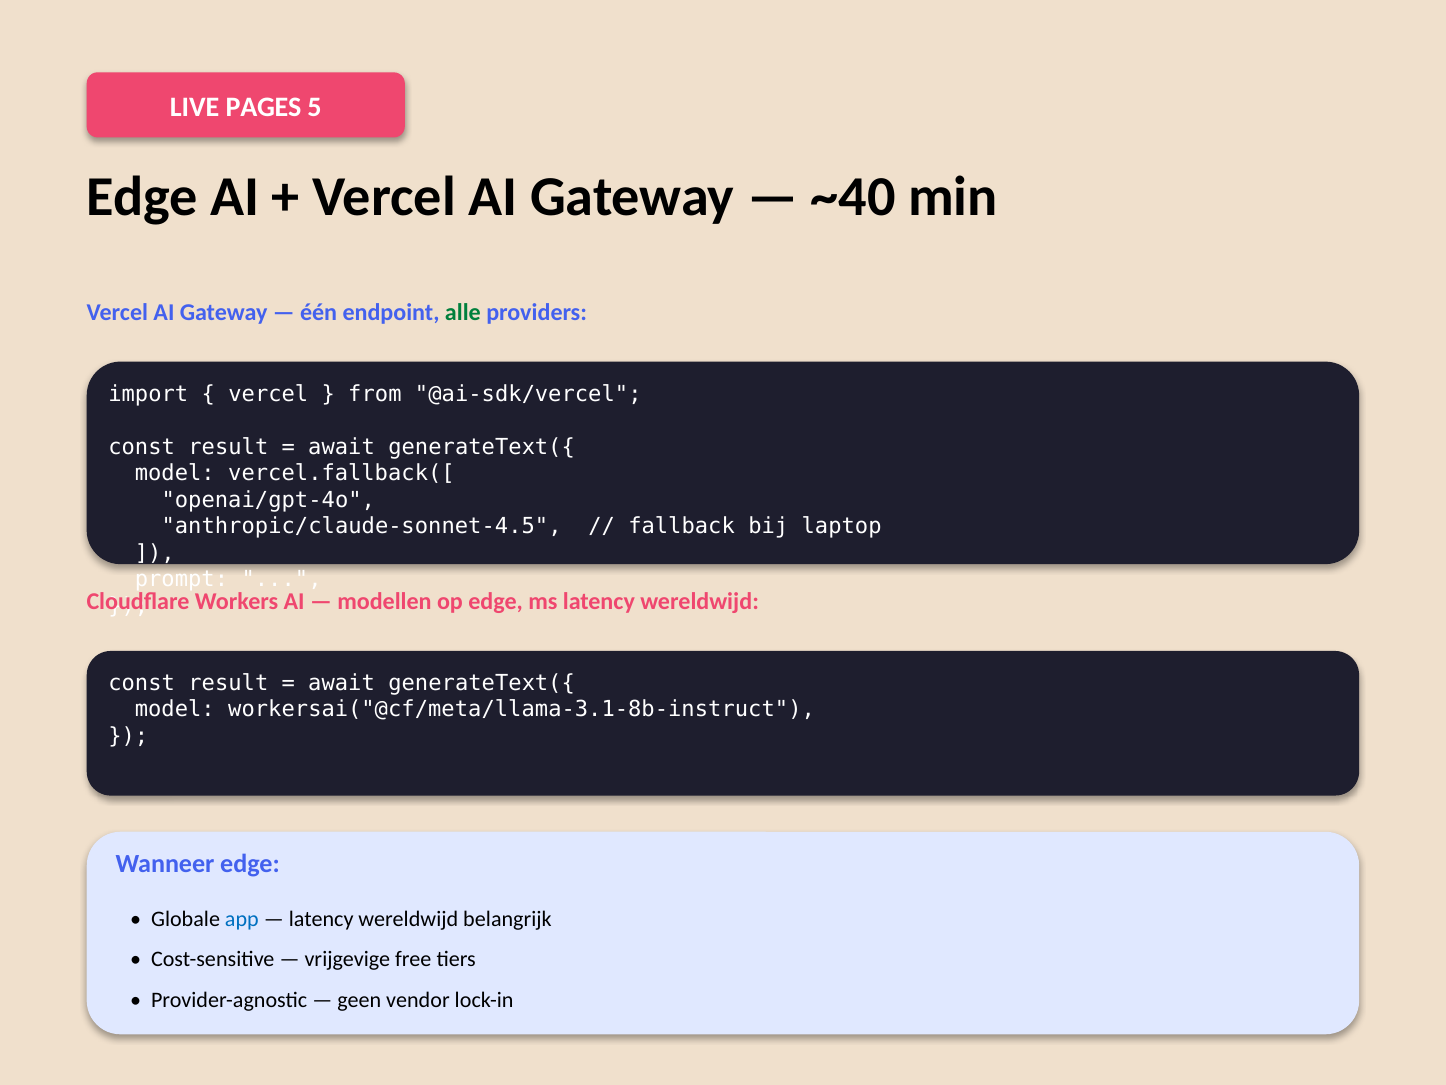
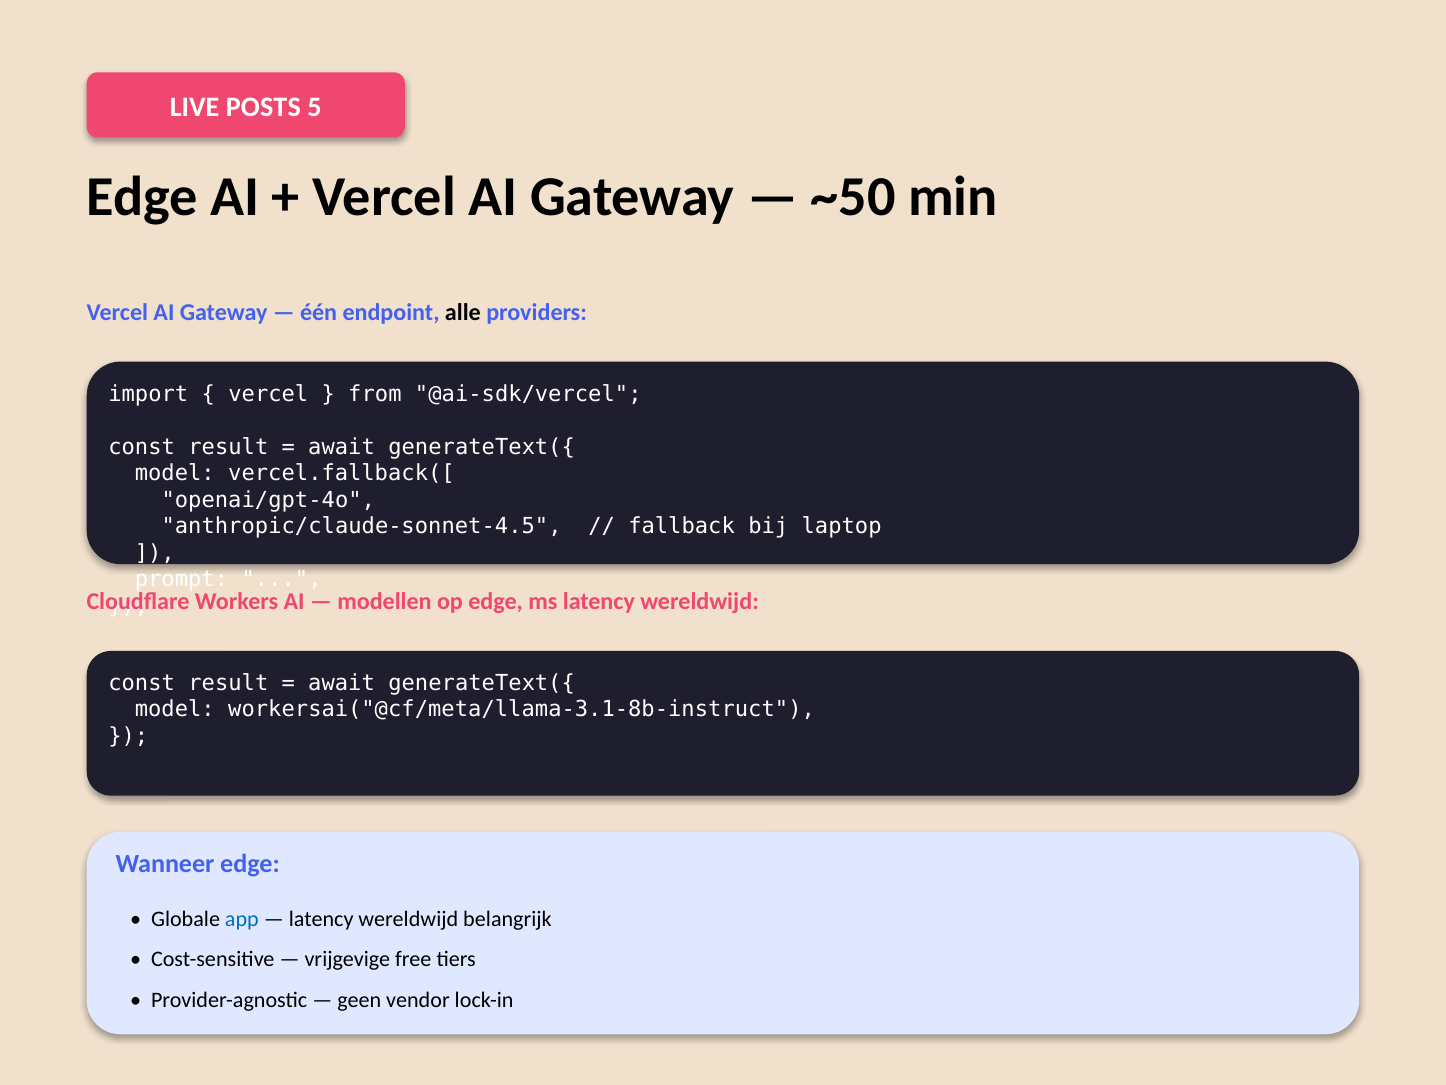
PAGES: PAGES -> POSTS (263, 107)
~40: ~40 -> ~50 (853, 197)
alle colour: green -> black (463, 313)
